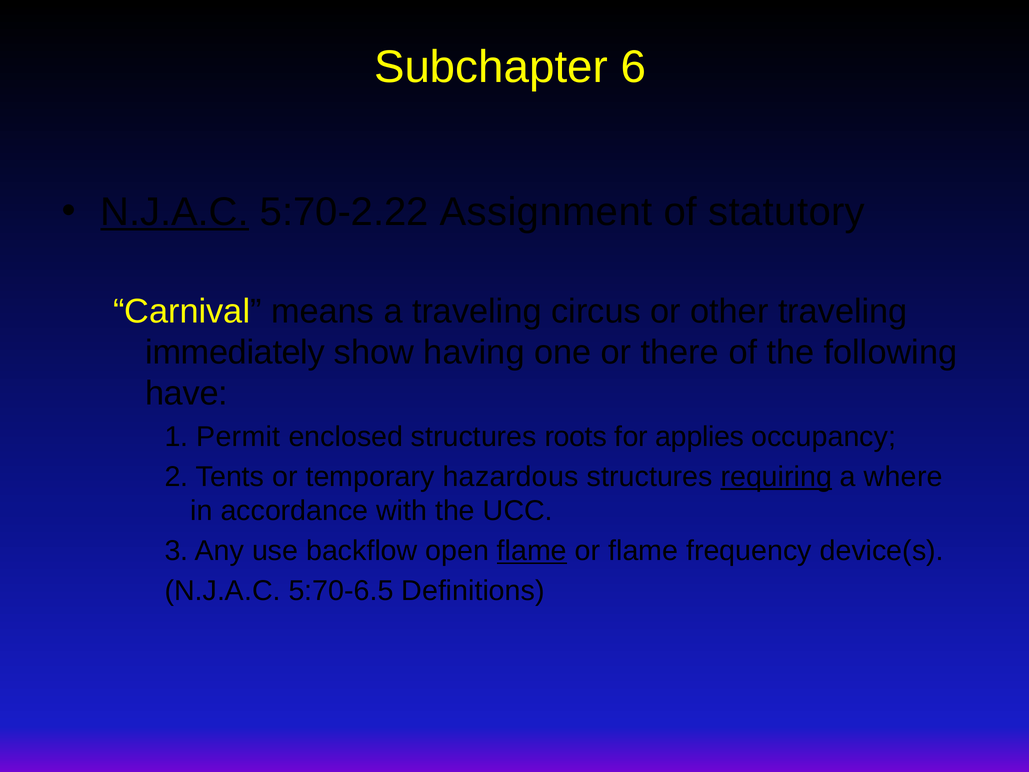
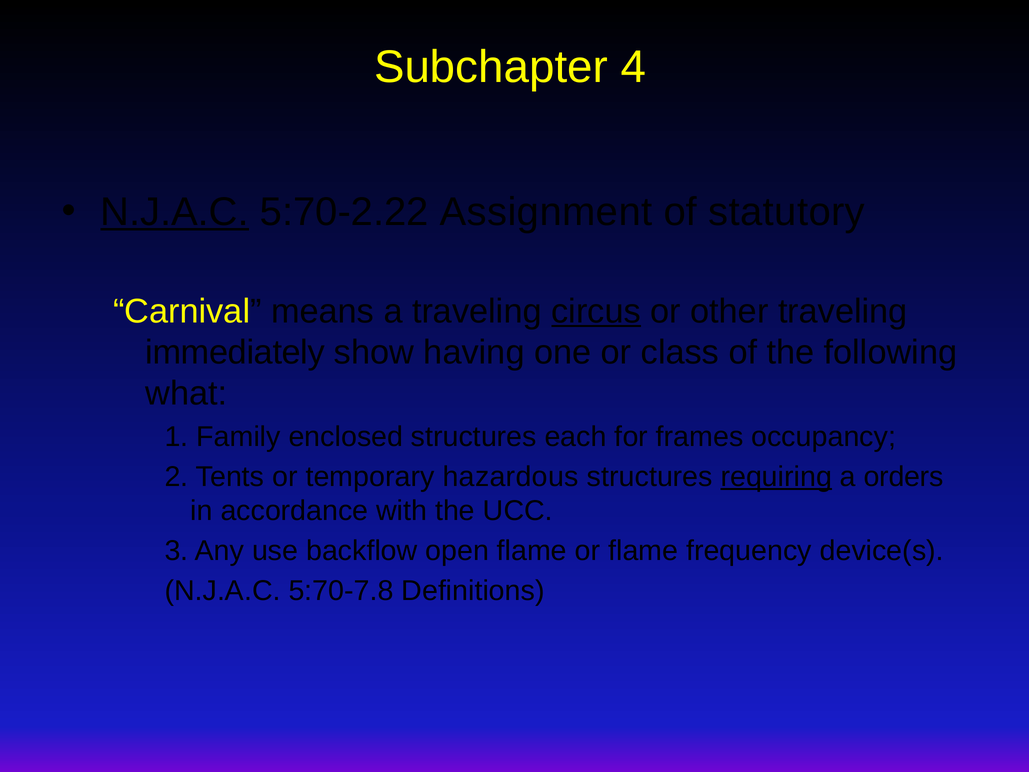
6: 6 -> 4 (633, 67)
circus underline: none -> present (596, 311)
there: there -> class (680, 352)
have: have -> what (186, 393)
Permit: Permit -> Family (238, 436)
roots: roots -> each (576, 436)
applies: applies -> frames (700, 436)
where: where -> orders (904, 477)
flame underline: present -> none (532, 551)
5:70-6.5: 5:70-6.5 -> 5:70-7.8 (341, 591)
